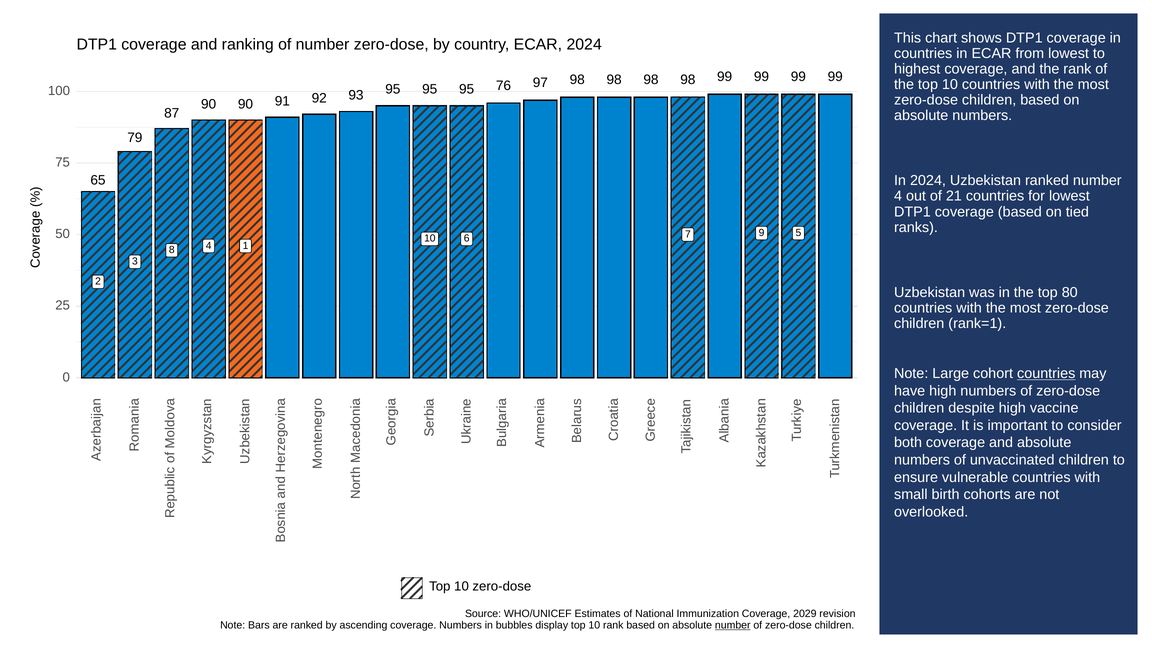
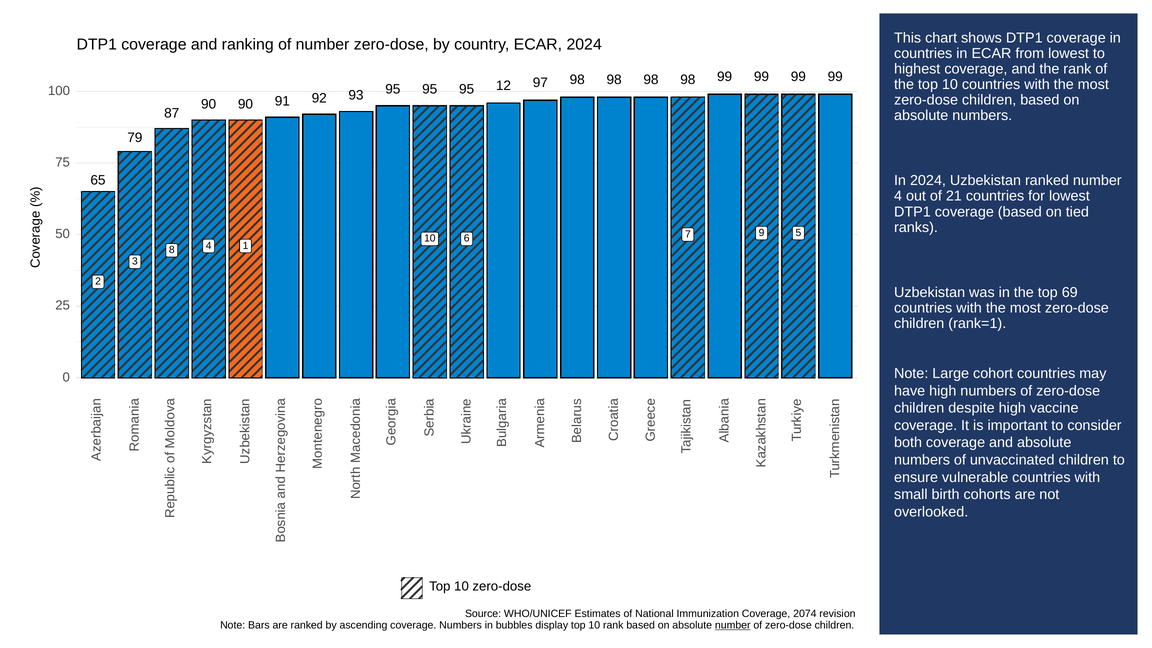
76: 76 -> 12 (504, 86)
80: 80 -> 69 (1070, 292)
countries underline: present -> none (1046, 374)
2029: 2029 -> 2074 (805, 614)
